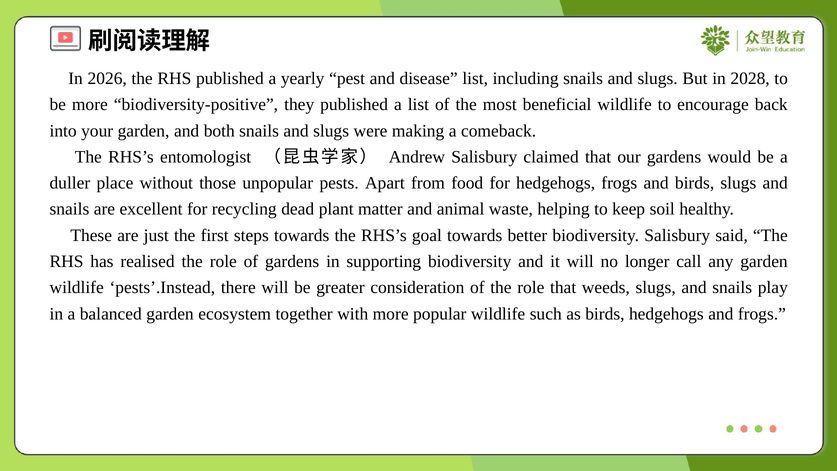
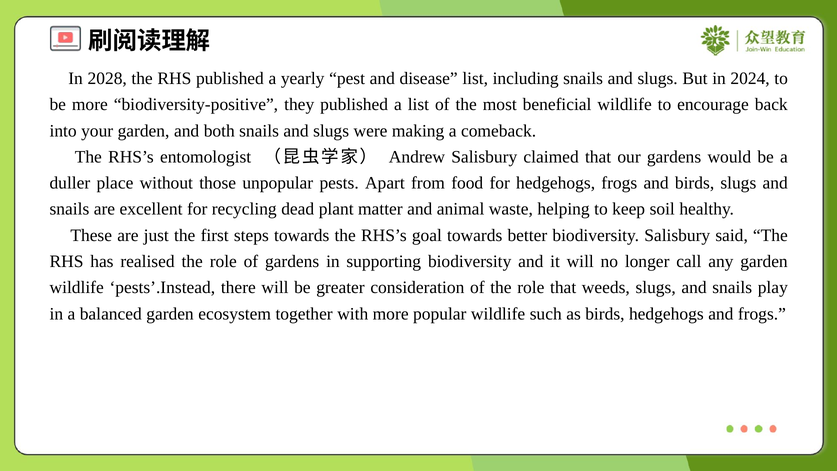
2026: 2026 -> 2028 (107, 78)
2028: 2028 -> 2024 (750, 78)
